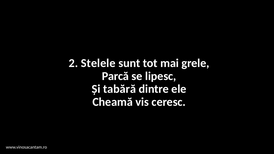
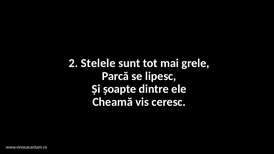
tabără: tabără -> șoapte (120, 89)
